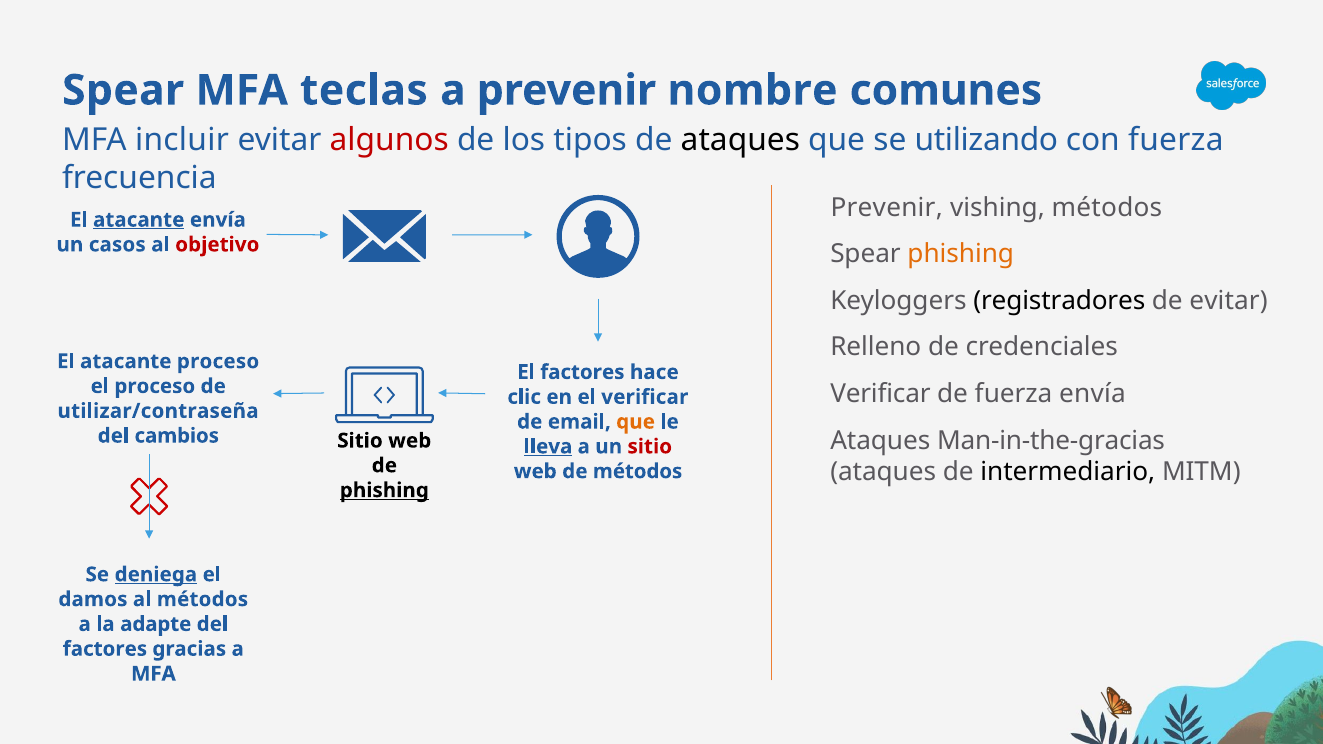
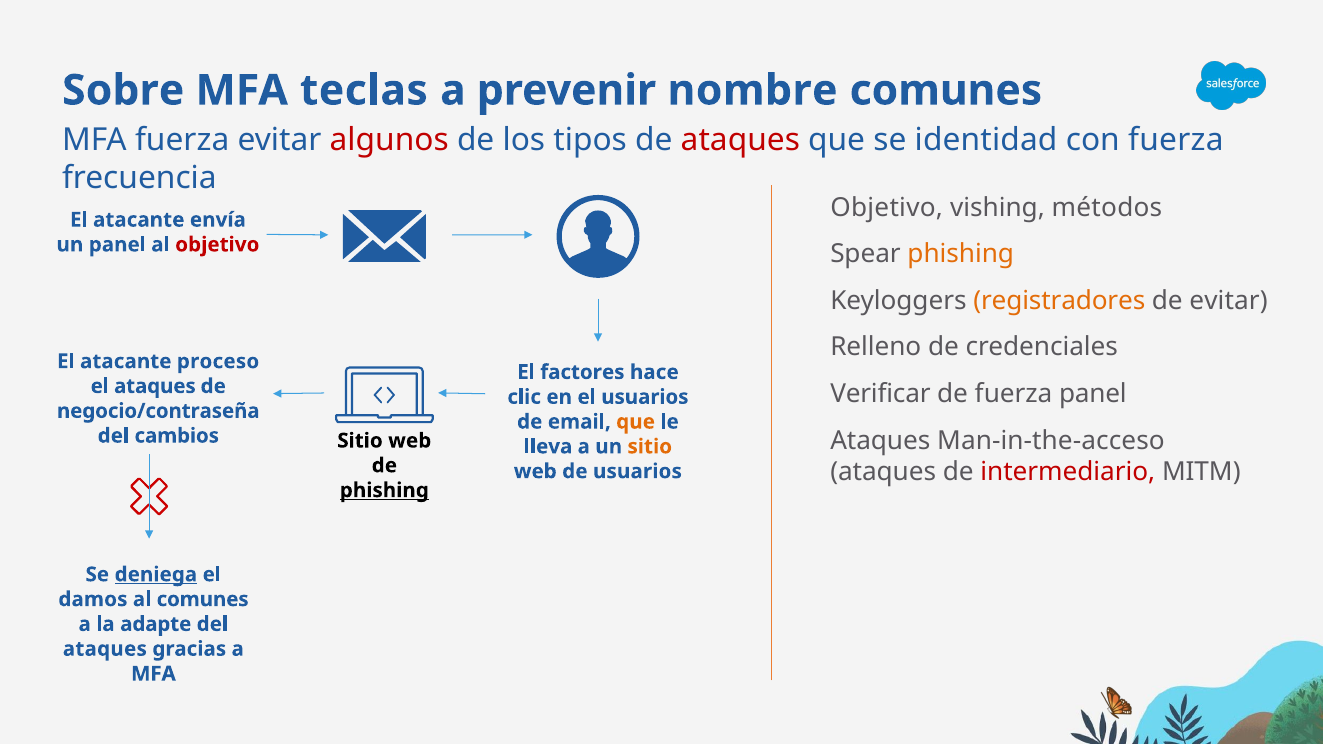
Spear: Spear -> Sobre (123, 90)
MFA incluir: incluir -> fuerza (182, 140)
ataques colour: black -> red (740, 140)
utilizando: utilizando -> identidad (986, 140)
Prevenir: Prevenir -> Objetivo (887, 208)
atacante underline: present -> none (139, 220)
un casos: casos -> panel (117, 245)
registradores colour: black -> orange (1059, 301)
el proceso: proceso -> ataques (155, 386)
fuerza envía: envía -> panel (1093, 394)
el verificar: verificar -> usuarios (645, 397)
utilizar/contraseña: utilizar/contraseña -> negocio/contraseña (158, 411)
Man-in-the-gracias: Man-in-the-gracias -> Man-in-the-acceso (1051, 441)
lleva underline: present -> none (548, 447)
sitio colour: red -> orange (650, 447)
intermediario colour: black -> red (1068, 472)
de métodos: métodos -> usuarios (637, 472)
al métodos: métodos -> comunes (203, 600)
factores: factores -> ataques (105, 649)
